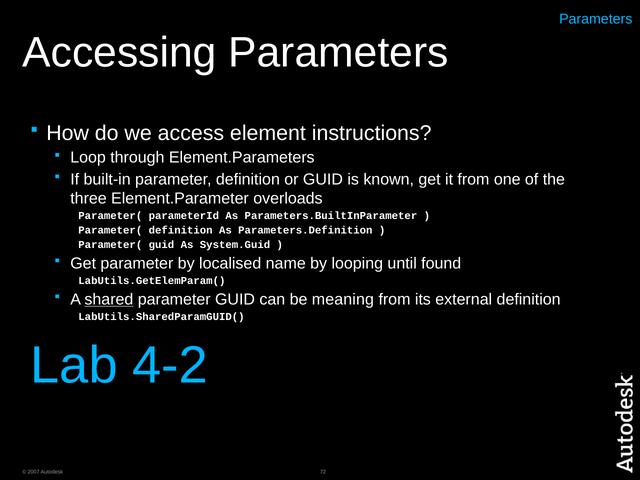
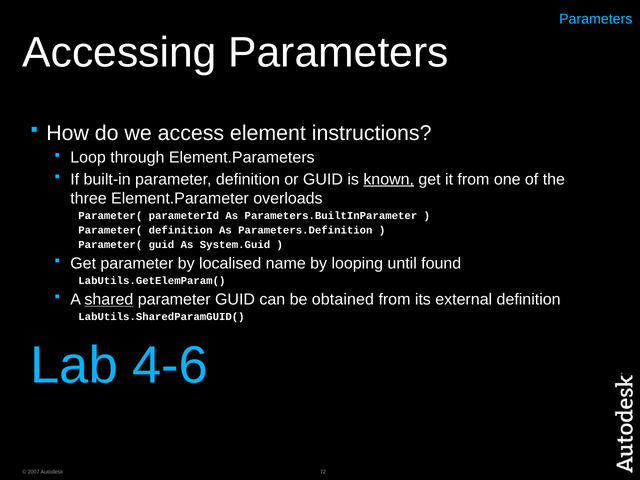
known underline: none -> present (389, 179)
meaning: meaning -> obtained (343, 299)
4-2: 4-2 -> 4-6 (170, 365)
